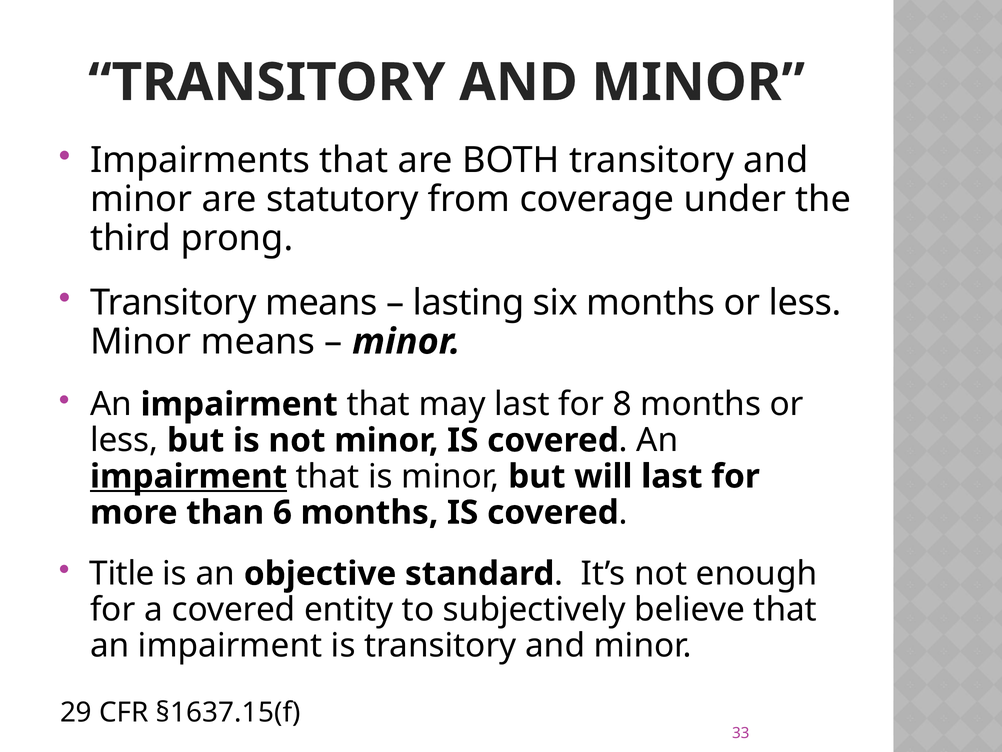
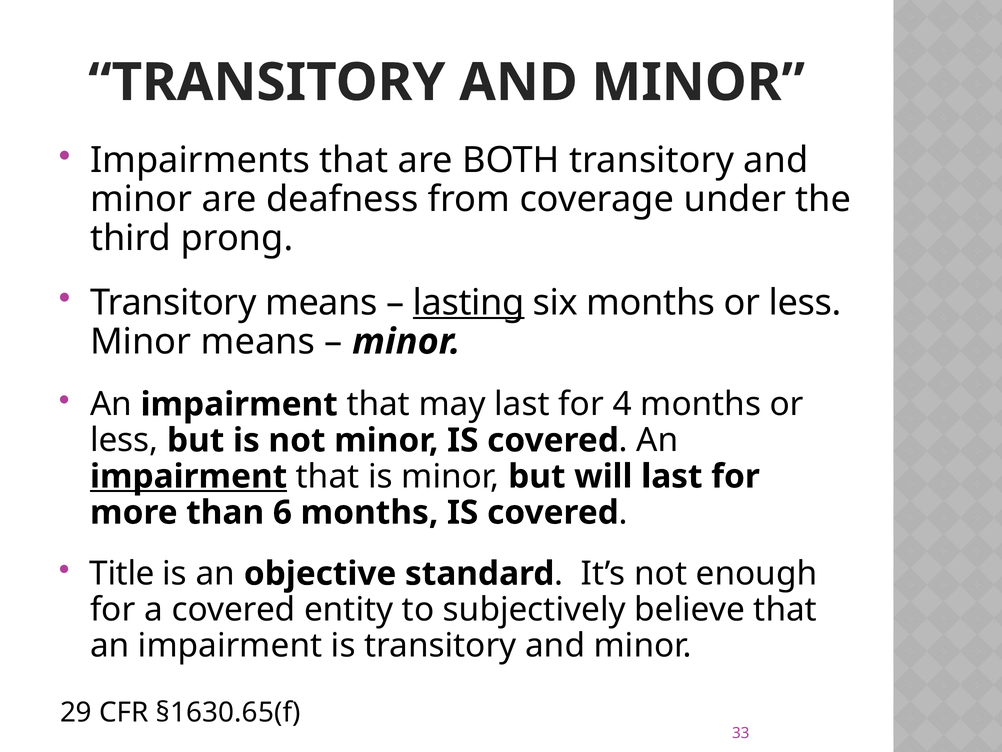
statutory: statutory -> deafness (342, 199)
lasting underline: none -> present (469, 302)
8: 8 -> 4 (622, 404)
§1637.15(f: §1637.15(f -> §1630.65(f (228, 712)
